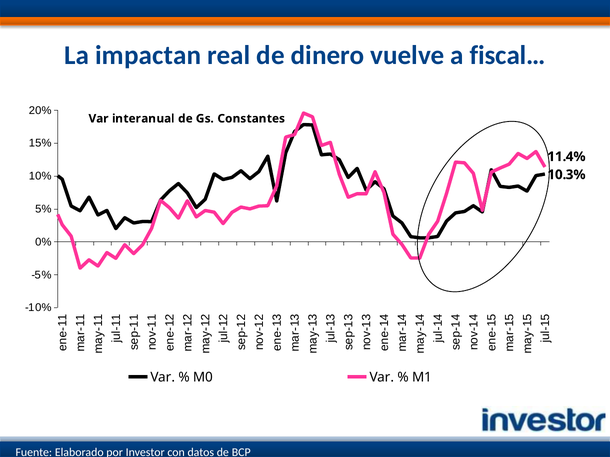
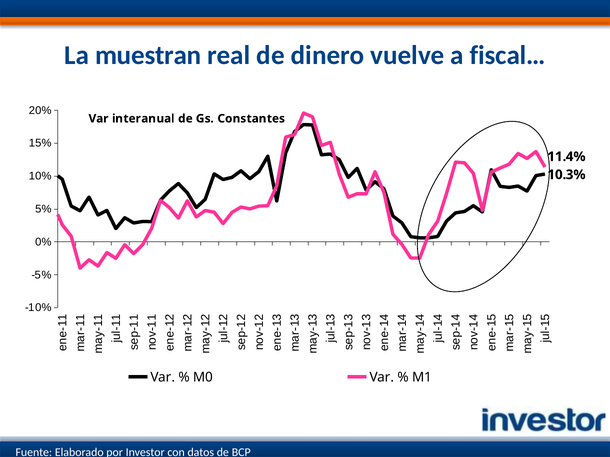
impactan: impactan -> muestran (148, 55)
